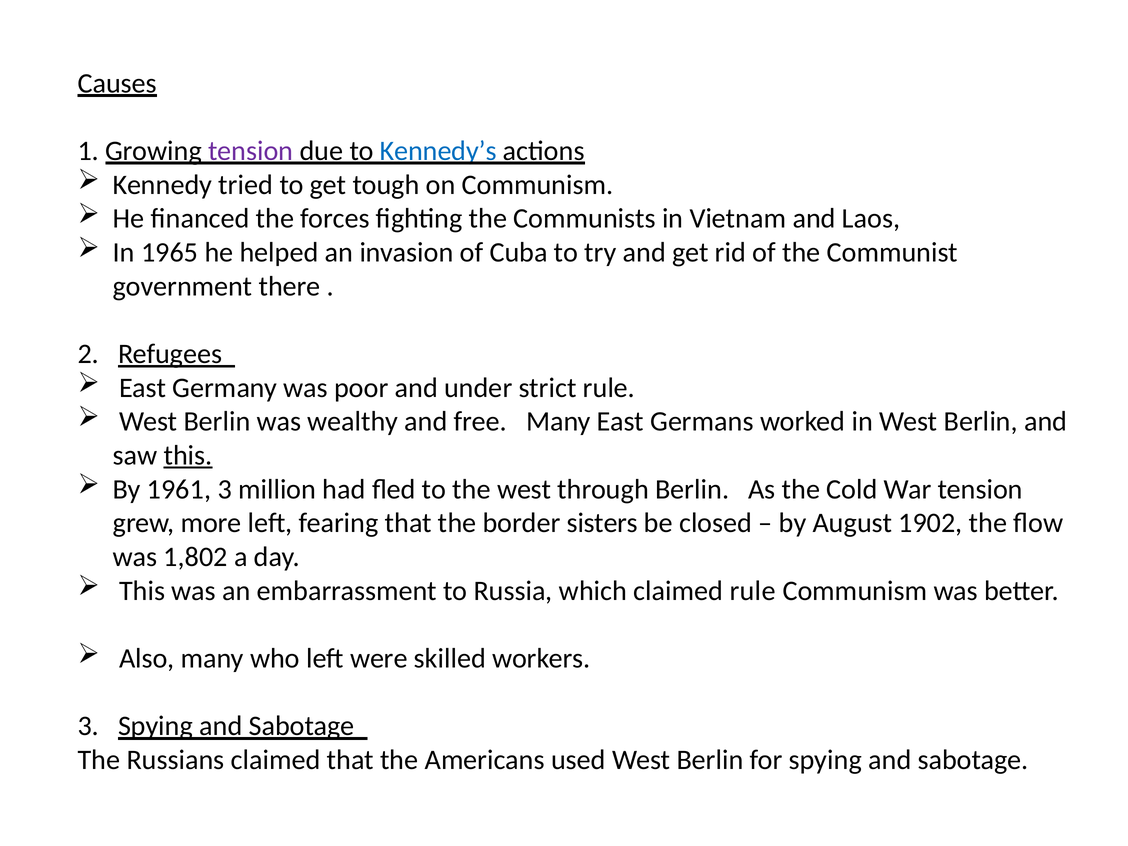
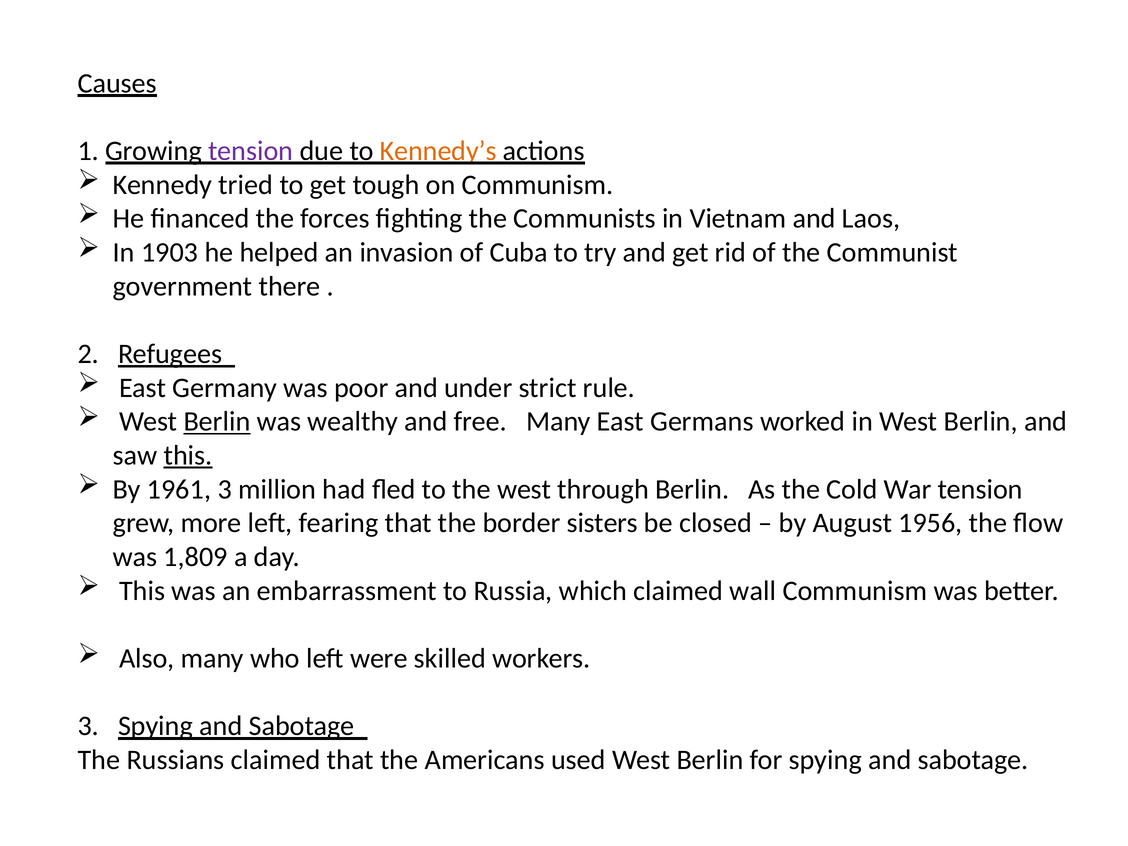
Kennedy’s colour: blue -> orange (438, 151)
1965: 1965 -> 1903 (170, 252)
Berlin underline: none -> present (217, 422)
1902: 1902 -> 1956 (930, 523)
1,802: 1,802 -> 1,809 (196, 557)
claimed rule: rule -> wall (753, 591)
